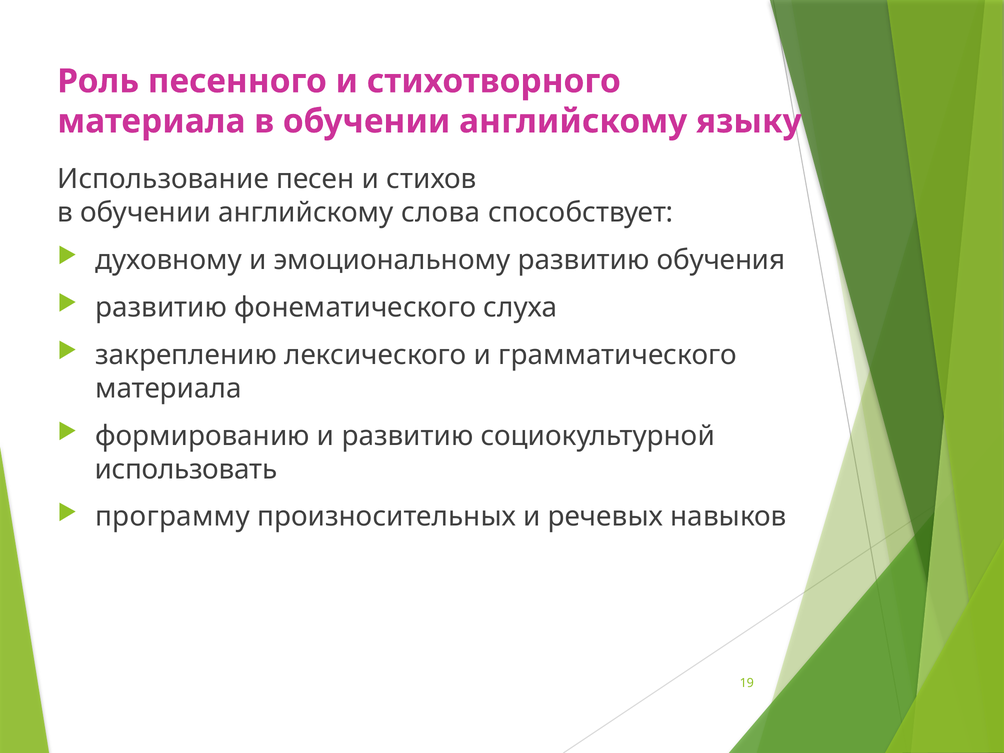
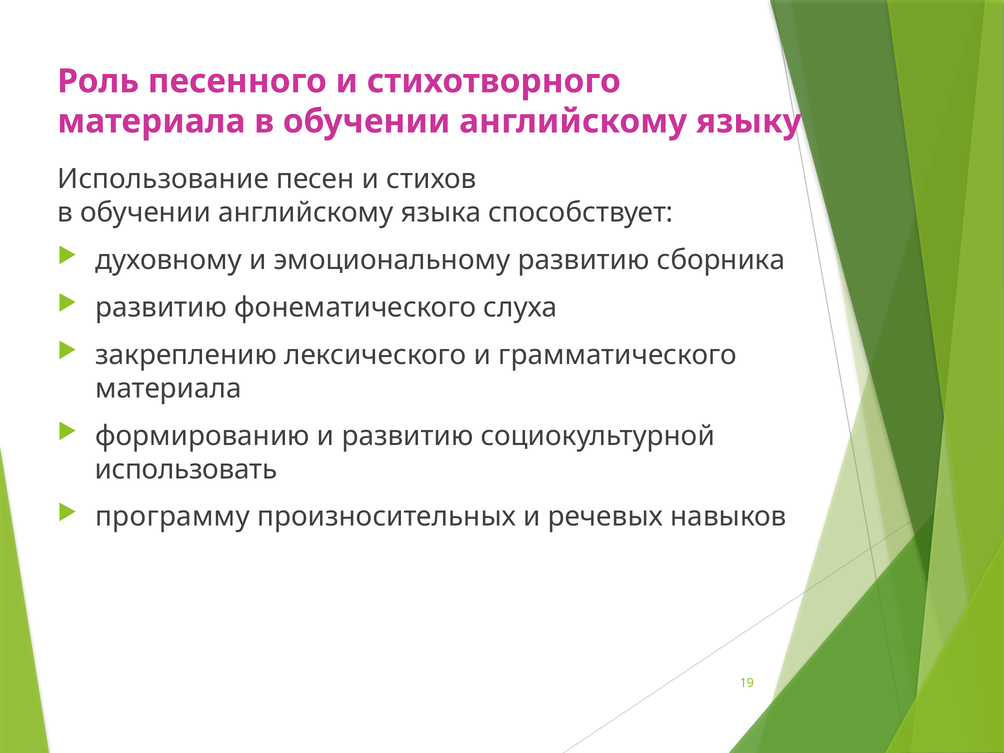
слова: слова -> языка (441, 212)
обучения: обучения -> сборника (721, 260)
